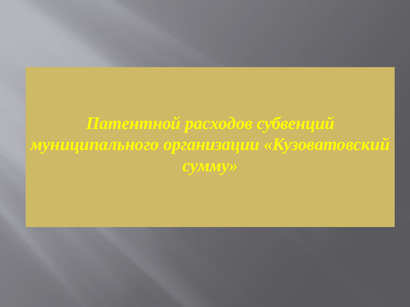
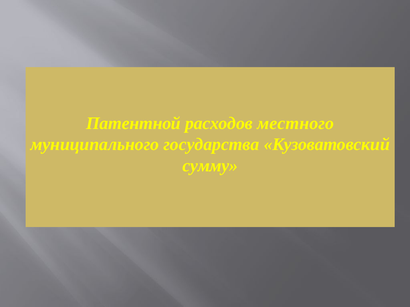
субвенций: субвенций -> местного (296, 123)
организации: организации -> государства (211, 145)
